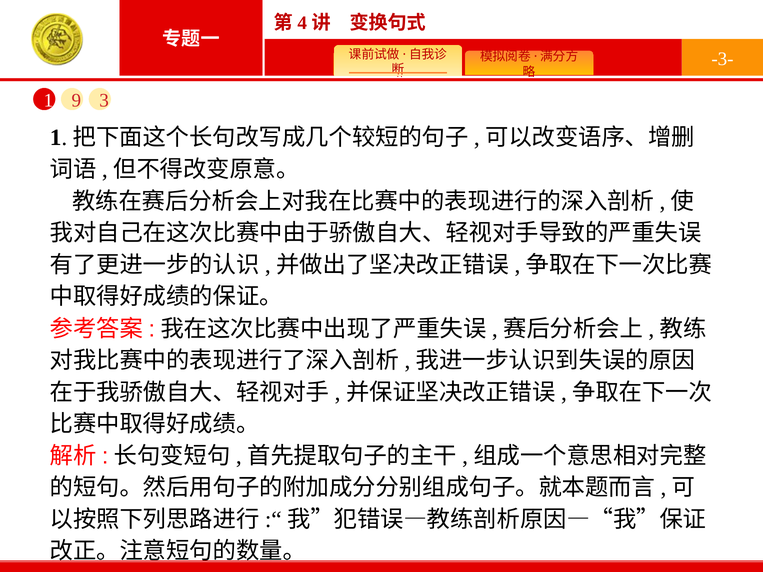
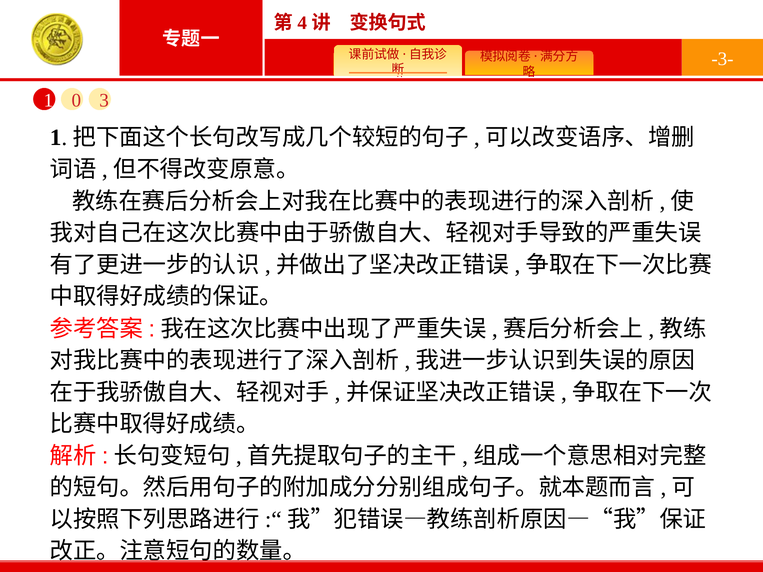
9: 9 -> 0 (76, 100)
